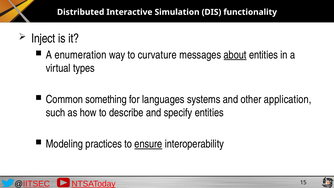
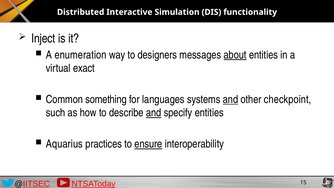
curvature: curvature -> designers (157, 55)
types: types -> exact (84, 68)
and underline: none -> present (230, 99)
application: application -> checkpoint (288, 99)
and underline: none -> present (154, 113)
Modeling: Modeling -> Aquarius (64, 144)
